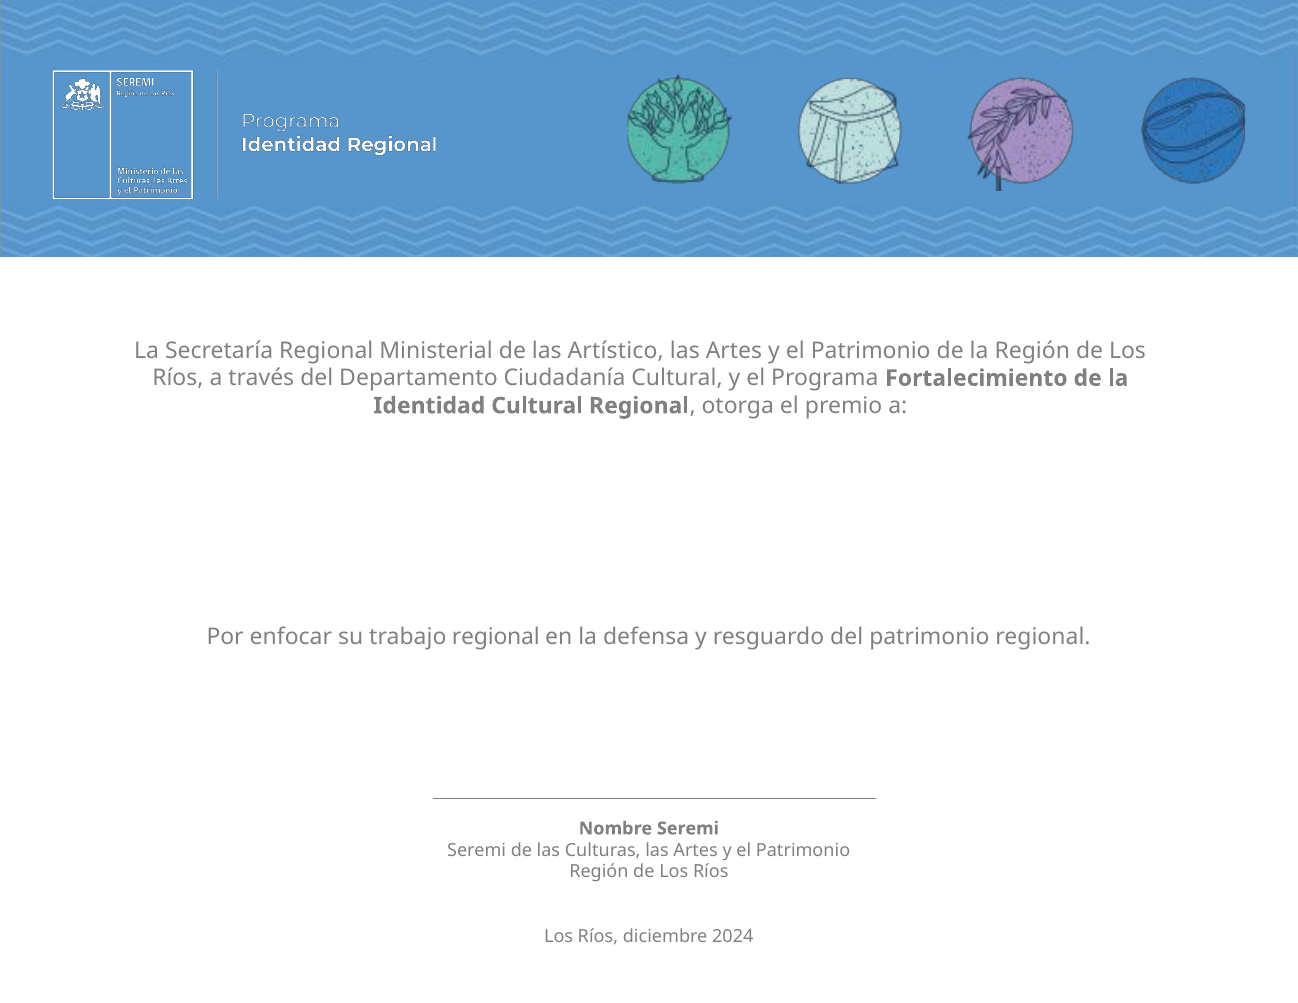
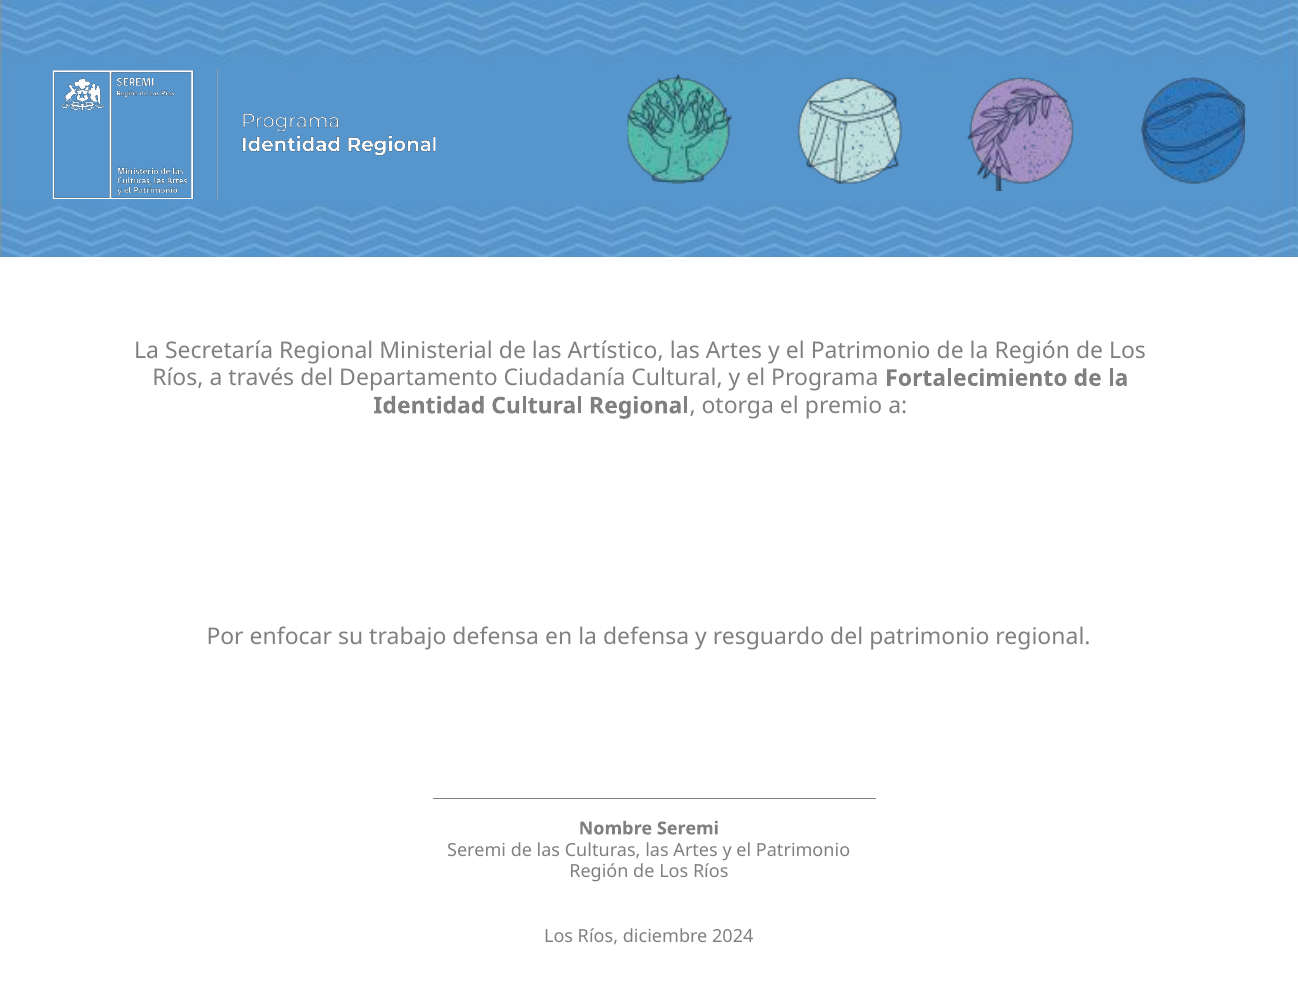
trabajo regional: regional -> defensa (496, 637)
